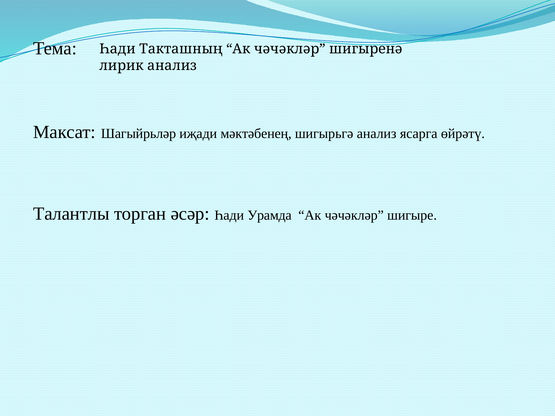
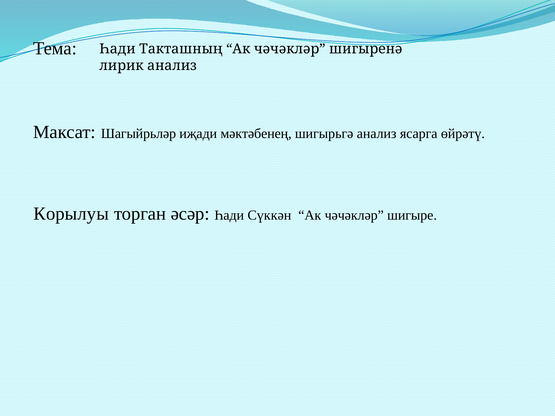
Талантлы: Талантлы -> Корылуы (71, 214)
Урамда: Урамда -> Сүккән (269, 215)
